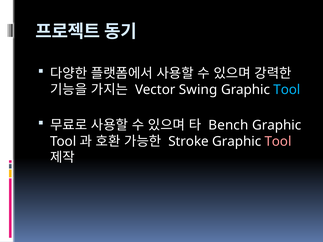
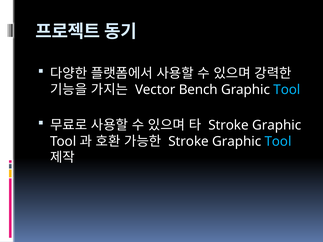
Swing: Swing -> Bench (198, 90)
Bench: Bench -> Stroke (229, 125)
Tool colour: pink -> light blue (278, 142)
